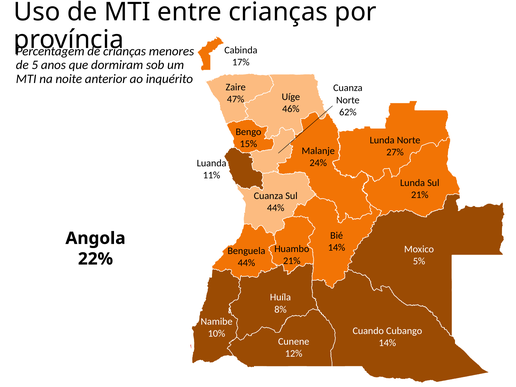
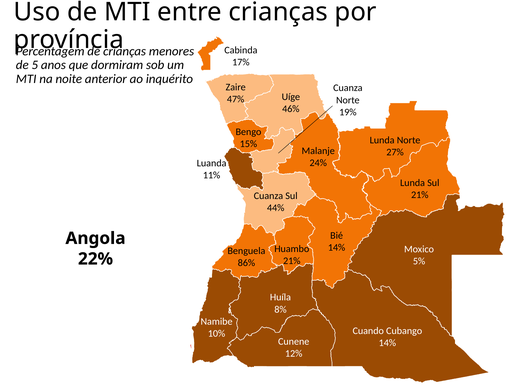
62%: 62% -> 19% (348, 112)
44%: 44% -> 86% (246, 263)
